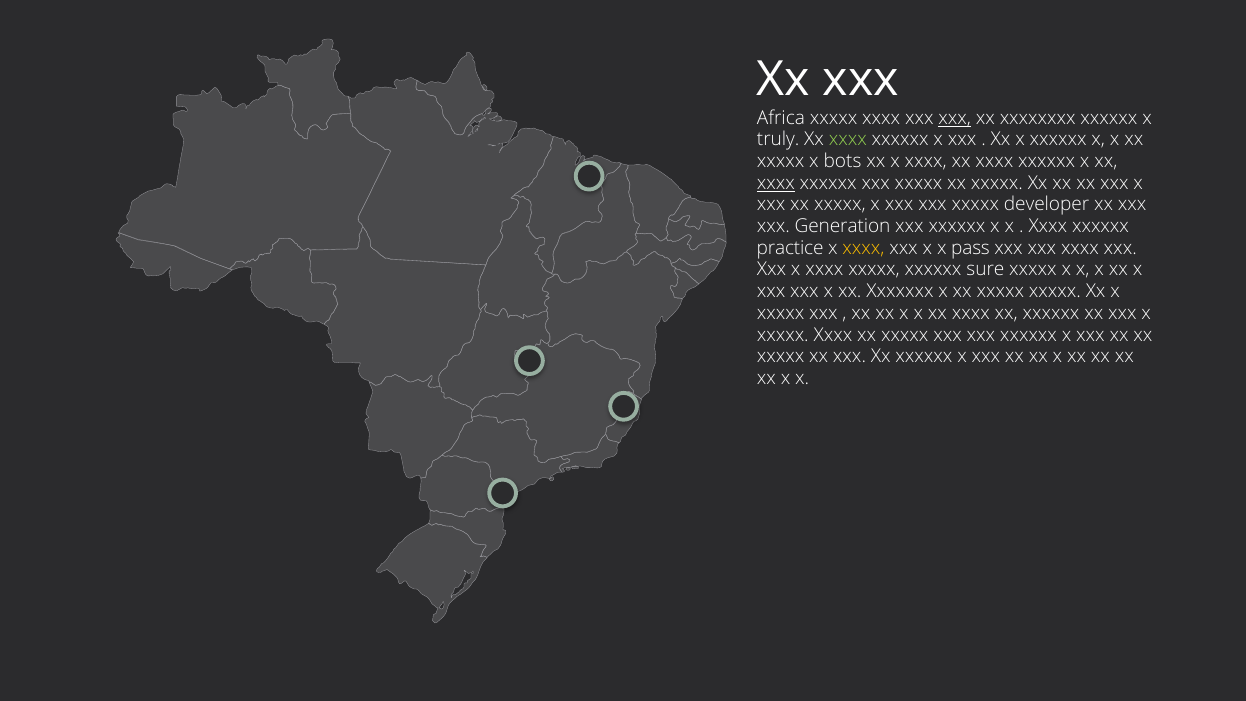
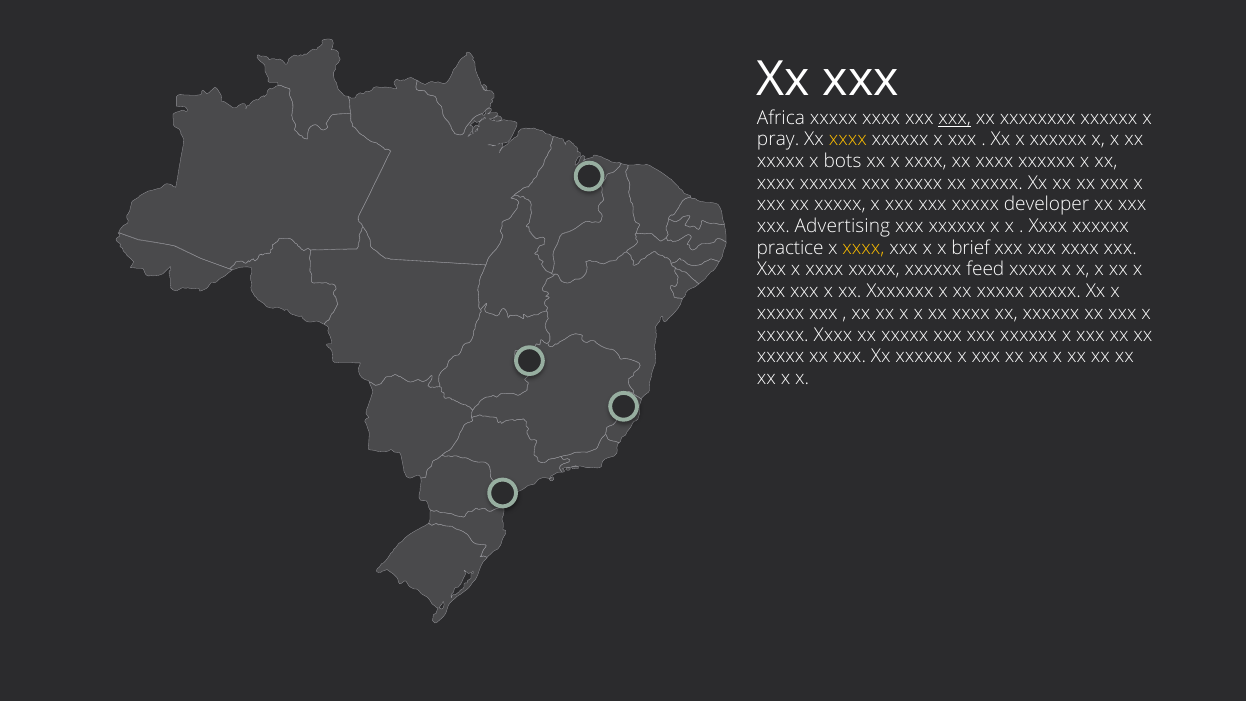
truly: truly -> pray (778, 140)
xxxx colour: light green -> yellow (848, 140)
xxxx underline: present -> none (776, 183)
Generation: Generation -> Advertising (842, 226)
pass: pass -> brief (971, 248)
sure: sure -> feed (985, 270)
